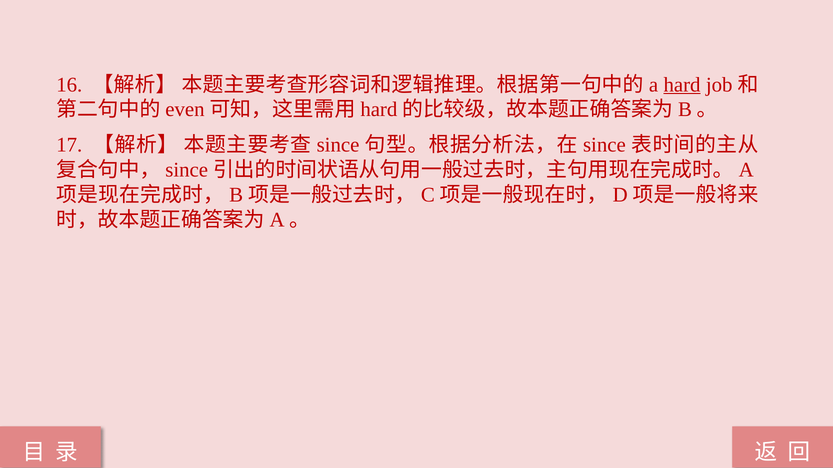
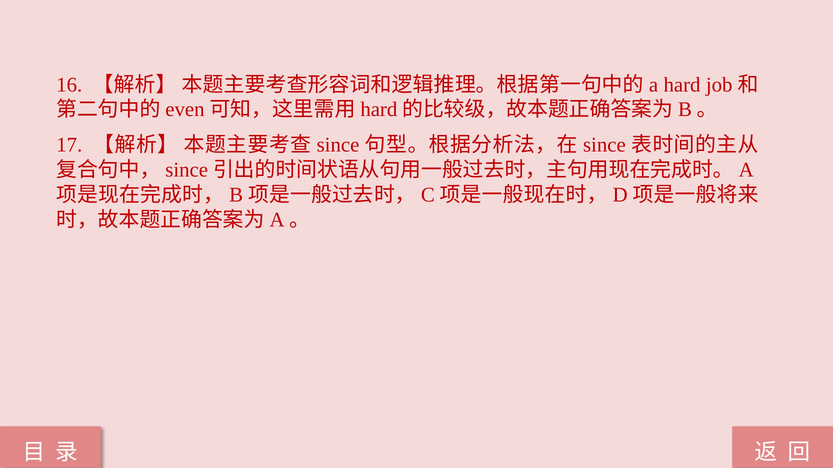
hard underline: present -> none (682, 85)
